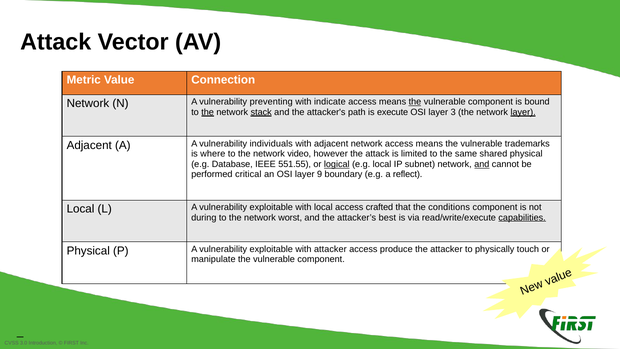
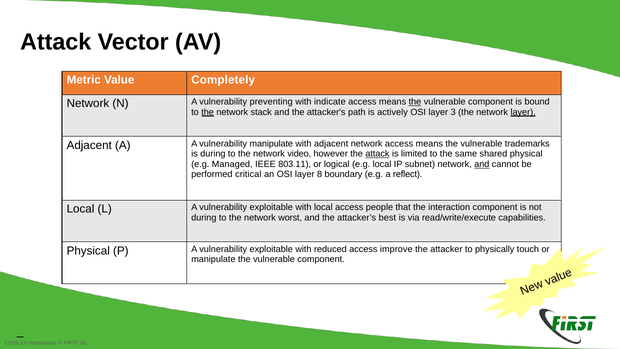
Connection: Connection -> Completely (223, 80)
stack underline: present -> none (261, 112)
execute: execute -> actively (392, 112)
vulnerability individuals: individuals -> manipulate (271, 144)
is where: where -> during (213, 154)
attack underline: none -> present (377, 154)
Database: Database -> Managed (232, 164)
551.55: 551.55 -> 803.11 (295, 164)
logical underline: present -> none (337, 164)
9: 9 -> 8 (320, 174)
crafted: crafted -> people (379, 207)
conditions: conditions -> interaction (449, 207)
capabilities underline: present -> none (522, 217)
with attacker: attacker -> reduced (330, 249)
produce: produce -> improve (396, 249)
